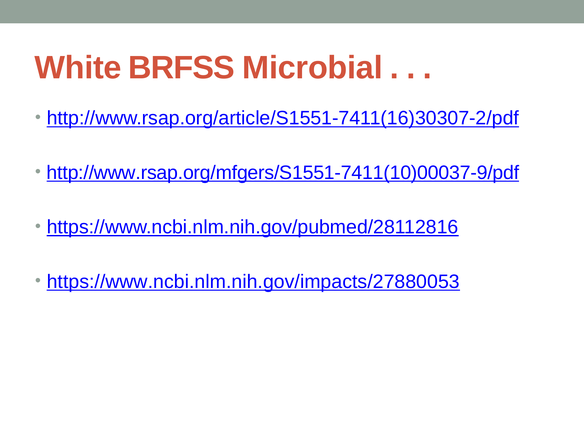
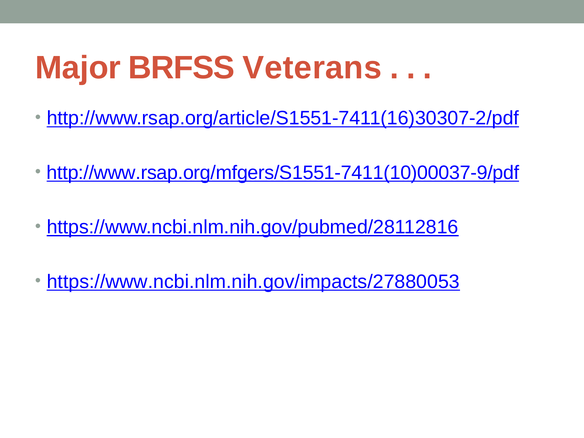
White: White -> Major (78, 68)
Microbial: Microbial -> Veterans (312, 68)
